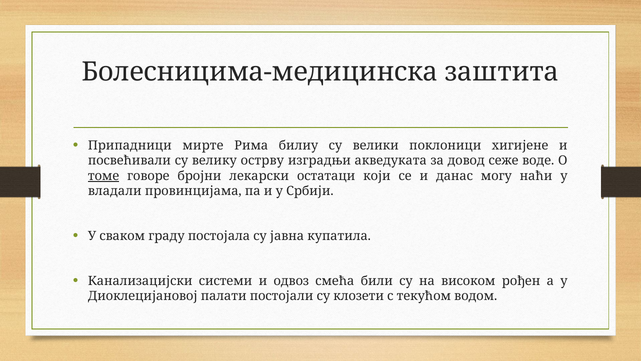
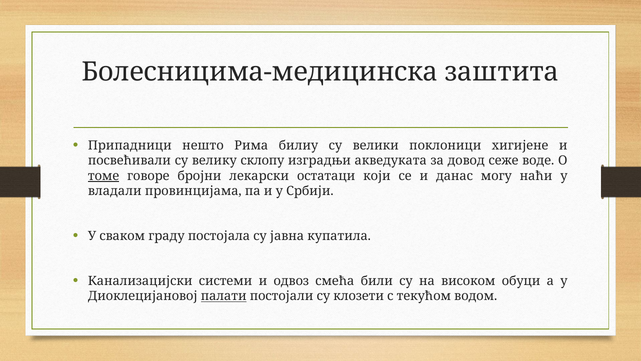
мирте: мирте -> нешто (203, 145)
острву: острву -> склопу (262, 161)
рођен: рођен -> обуци (521, 281)
палати underline: none -> present (224, 296)
